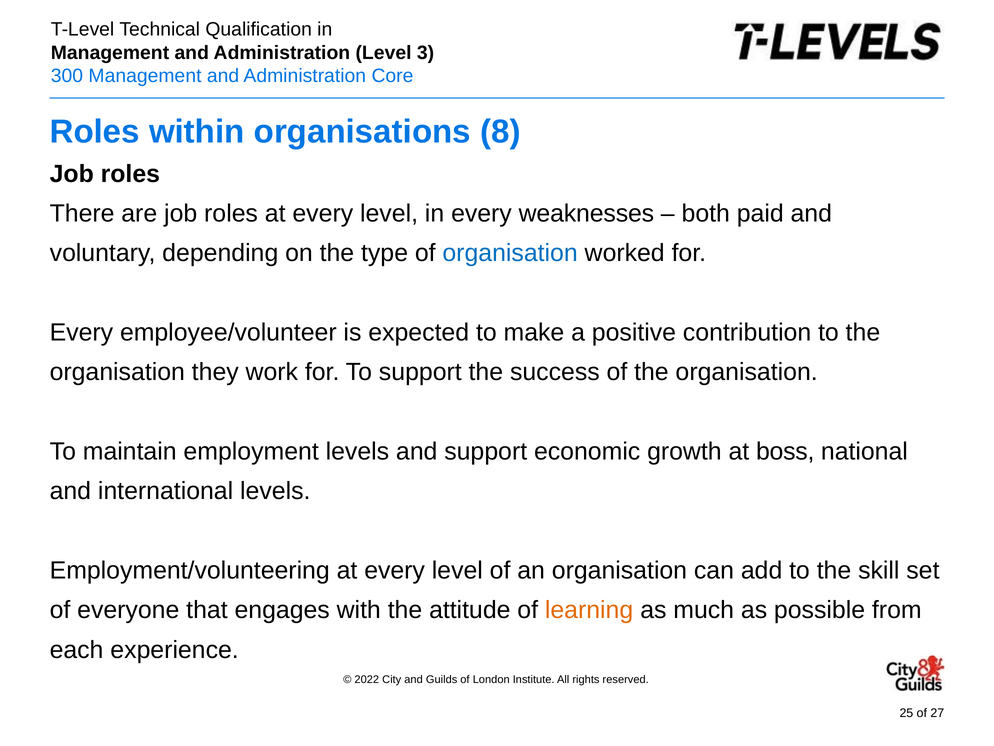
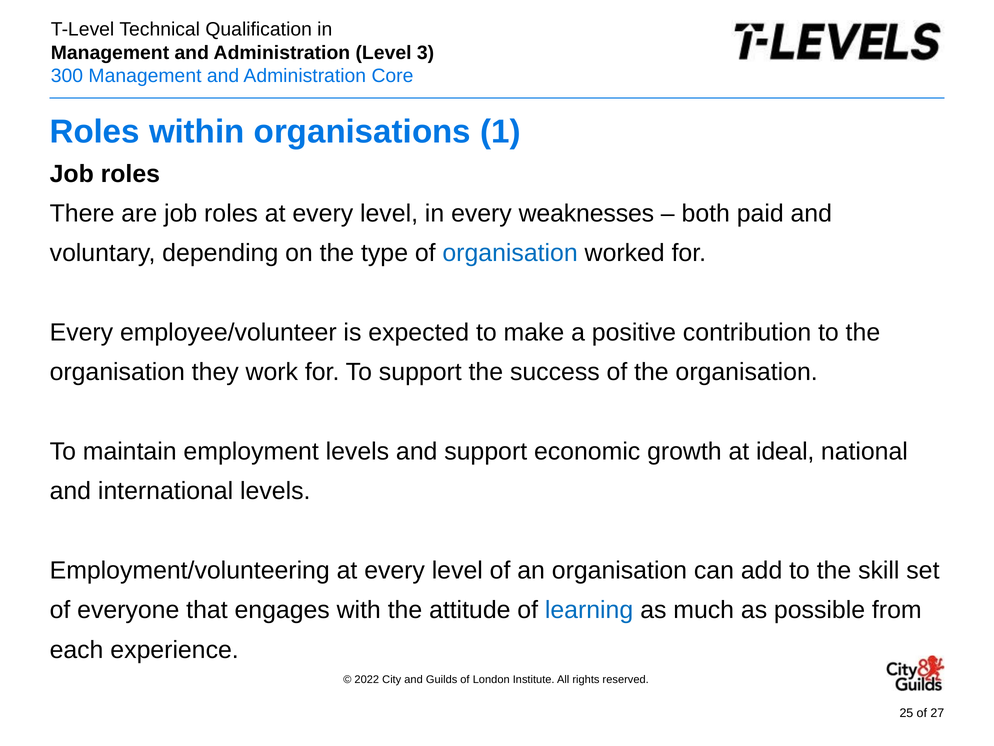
8: 8 -> 1 (500, 132)
boss: boss -> ideal (785, 451)
learning colour: orange -> blue (589, 610)
